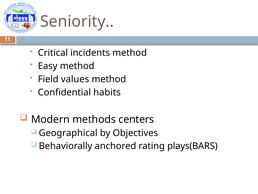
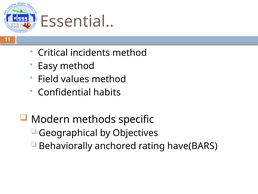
Seniority: Seniority -> Essential (77, 22)
centers: centers -> specific (136, 119)
plays(BARS: plays(BARS -> have(BARS (192, 146)
